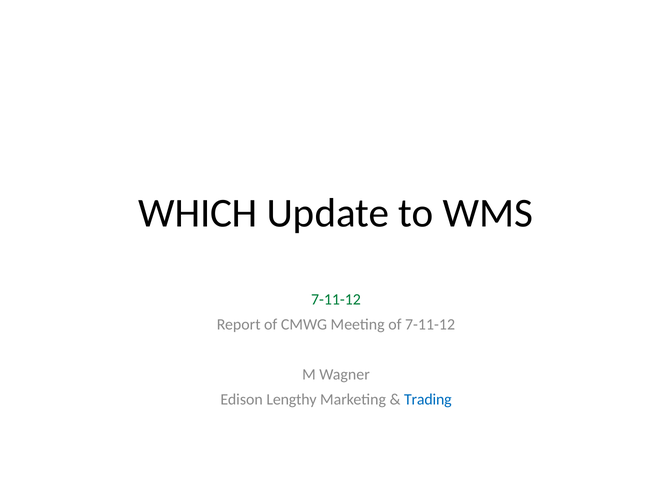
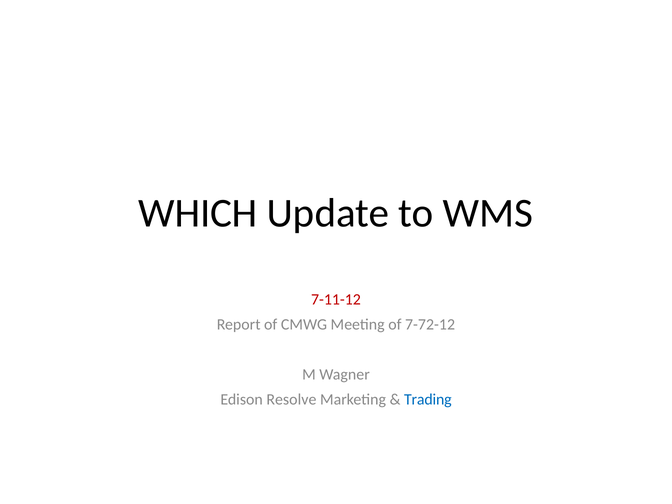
7-11-12 colour: green -> red (336, 300)
of 7-11-12: 7-11-12 -> 7-72-12 (430, 325)
Lengthy: Lengthy -> Resolve (291, 400)
